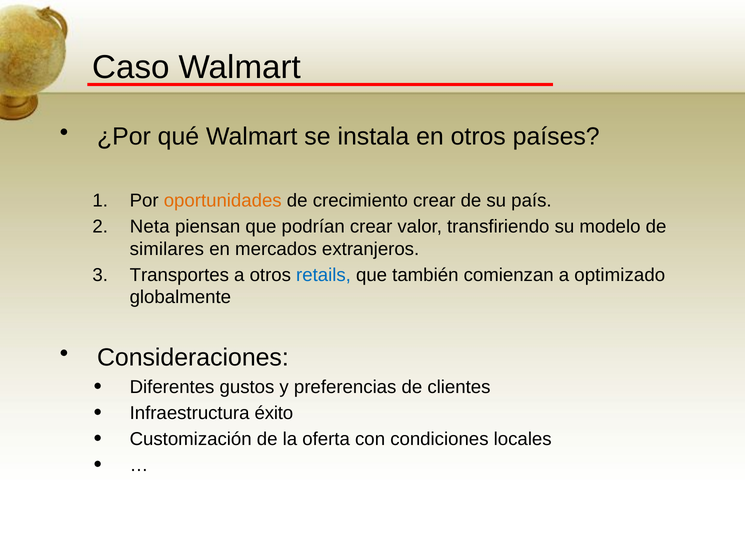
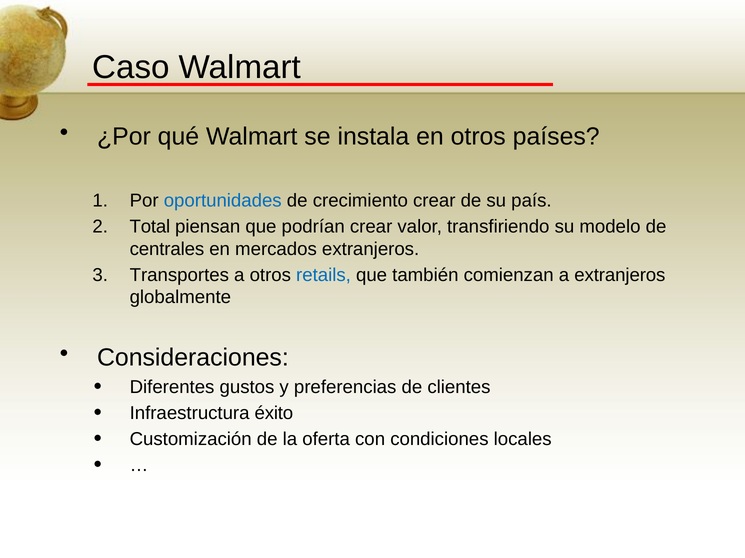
oportunidades colour: orange -> blue (223, 201)
Neta: Neta -> Total (150, 227)
similares: similares -> centrales (167, 249)
a optimizado: optimizado -> extranjeros (620, 275)
